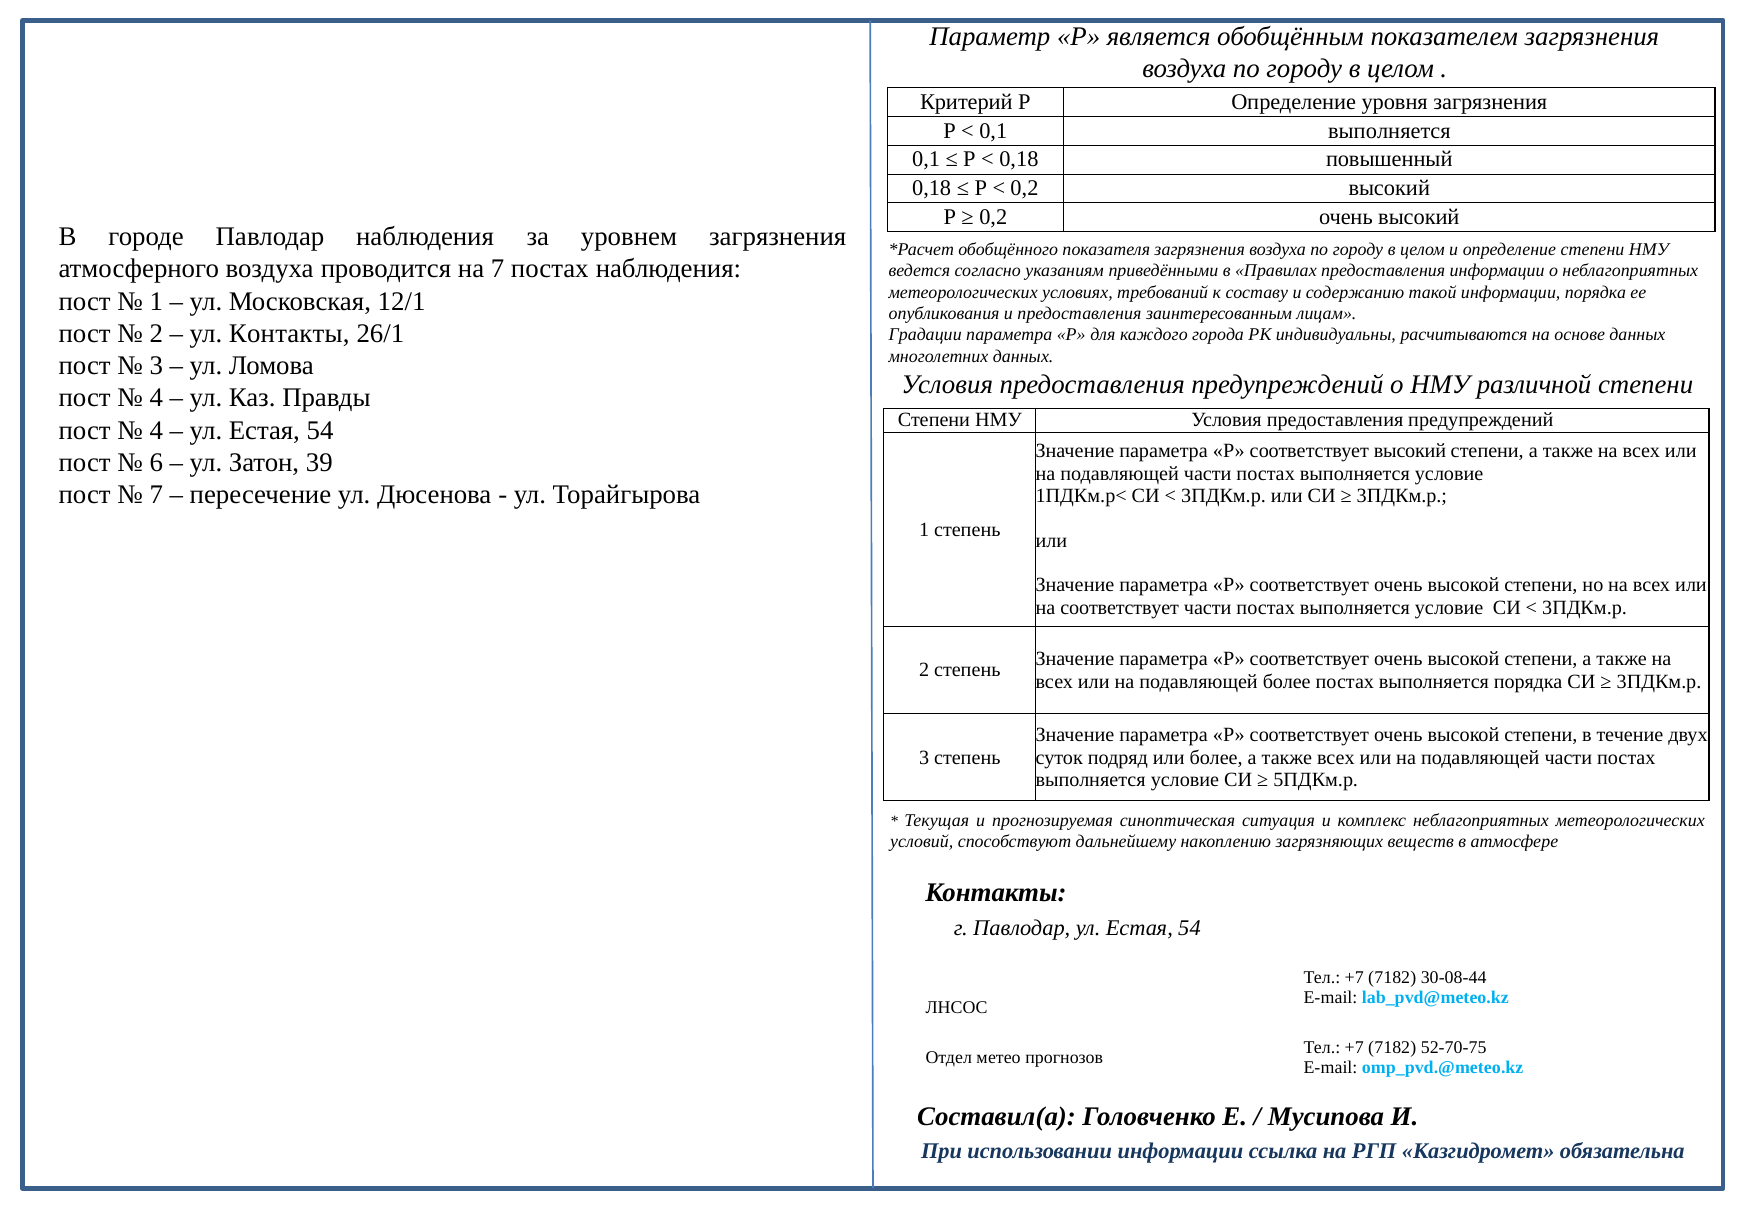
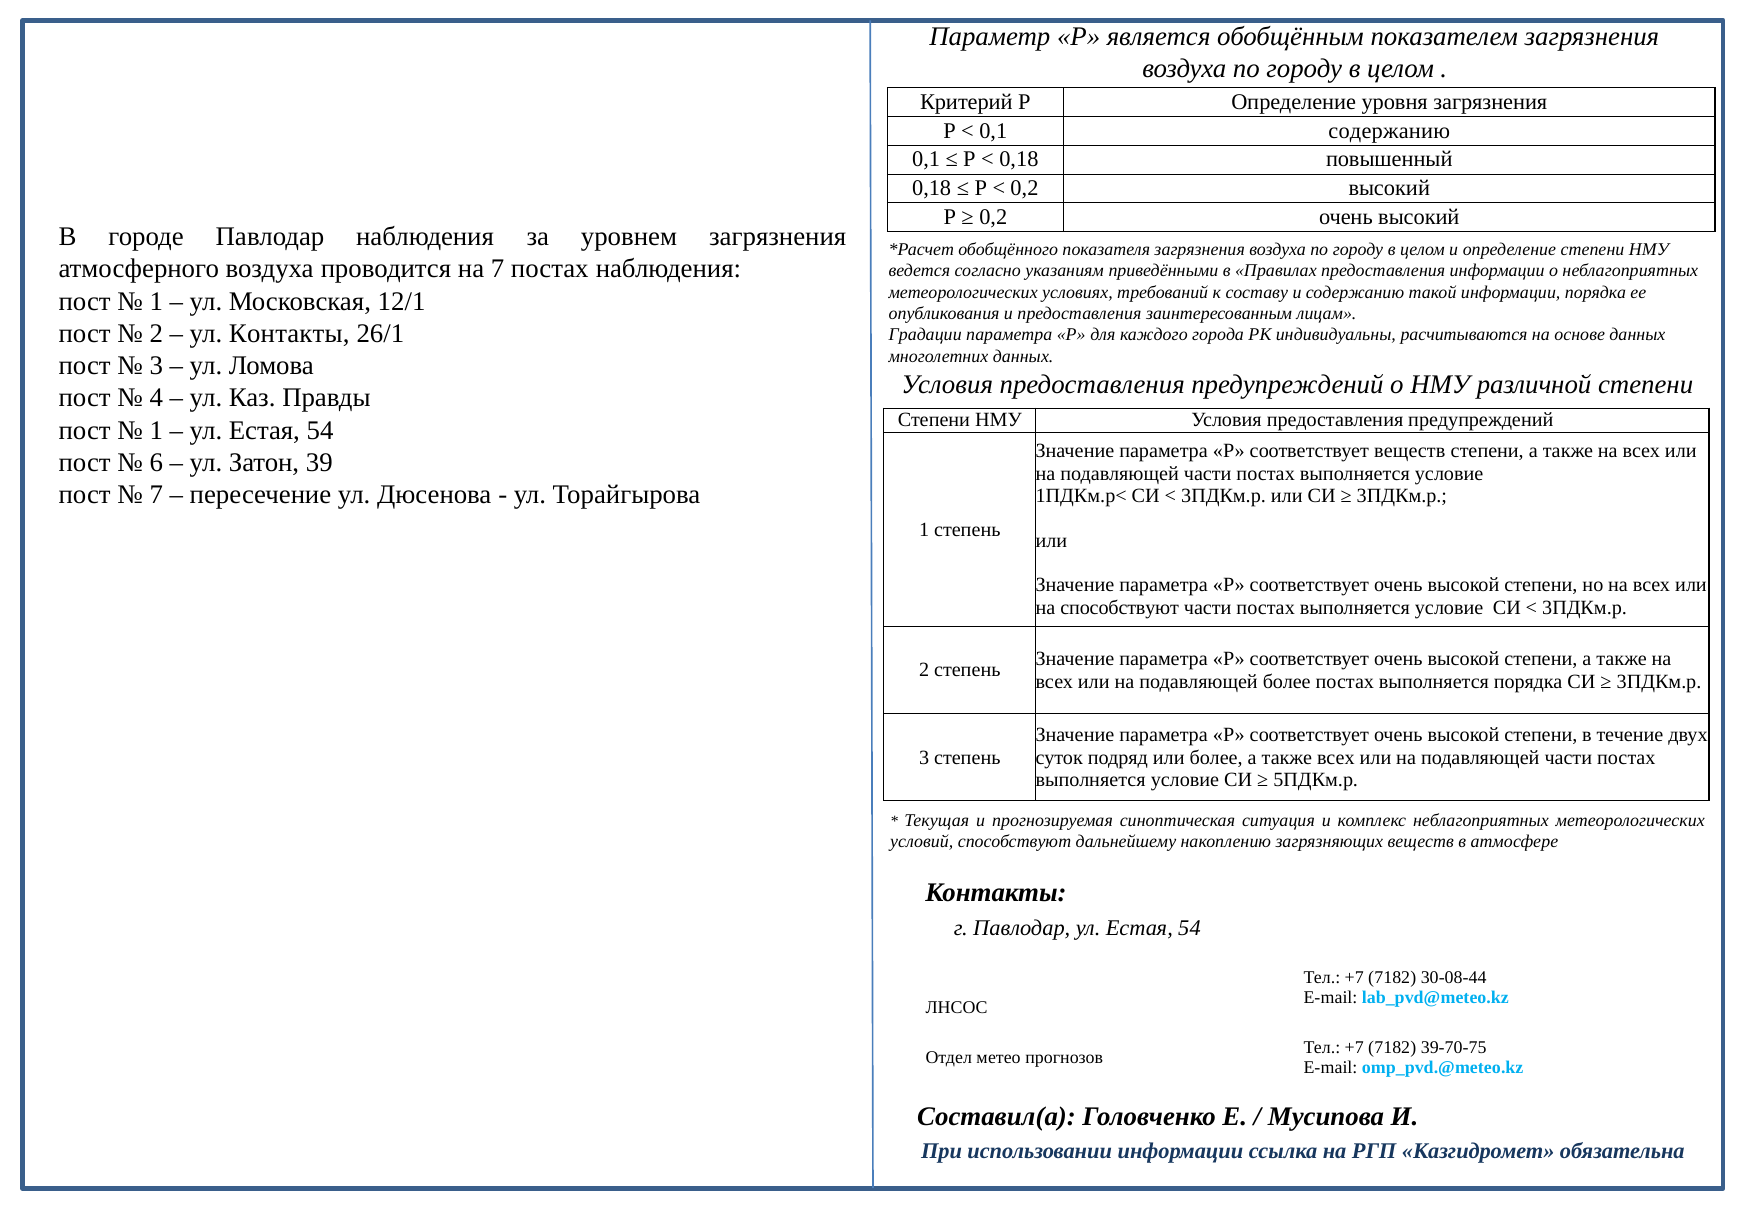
0,1 выполняется: выполняется -> содержанию (1389, 131)
4: 4 -> 1 (156, 430)
соответствует высокий: высокий -> веществ (1410, 451)
на соответствует: соответствует -> способствуют (1120, 608)
52-70-75: 52-70-75 -> 39-70-75 (1454, 1047)
